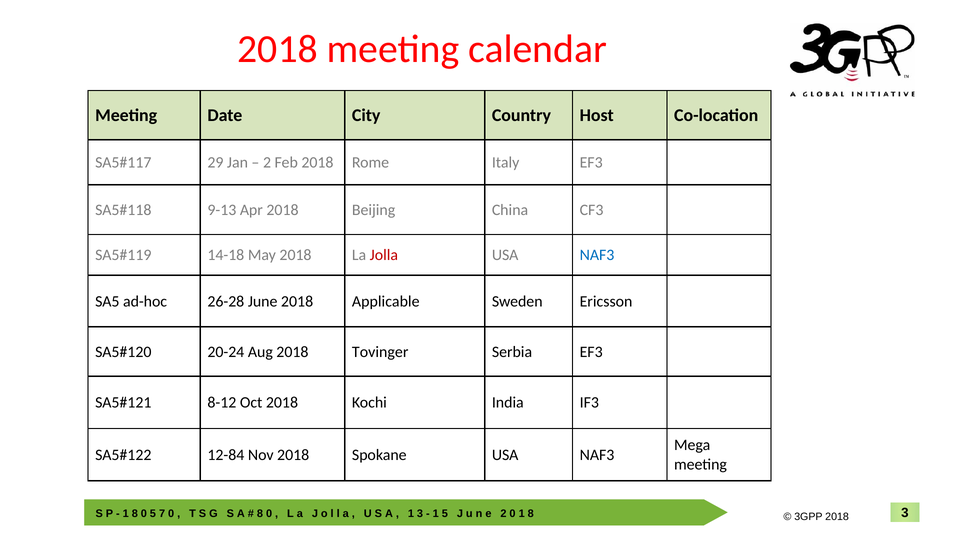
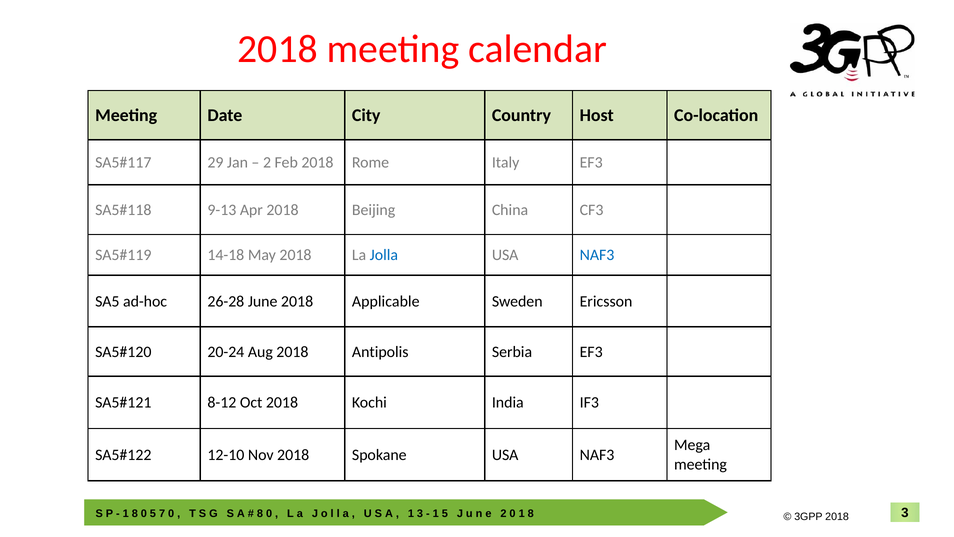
Jolla colour: red -> blue (384, 255)
Tovinger: Tovinger -> Antipolis (380, 352)
12-84: 12-84 -> 12-10 (226, 455)
